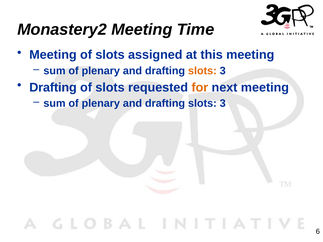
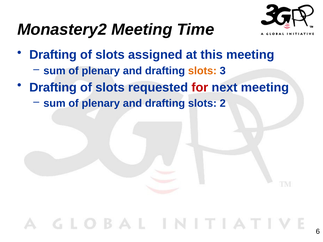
Meeting: Meeting -> Drafting (53, 55)
for colour: orange -> red (200, 87)
3: 3 -> 2 (223, 103)
